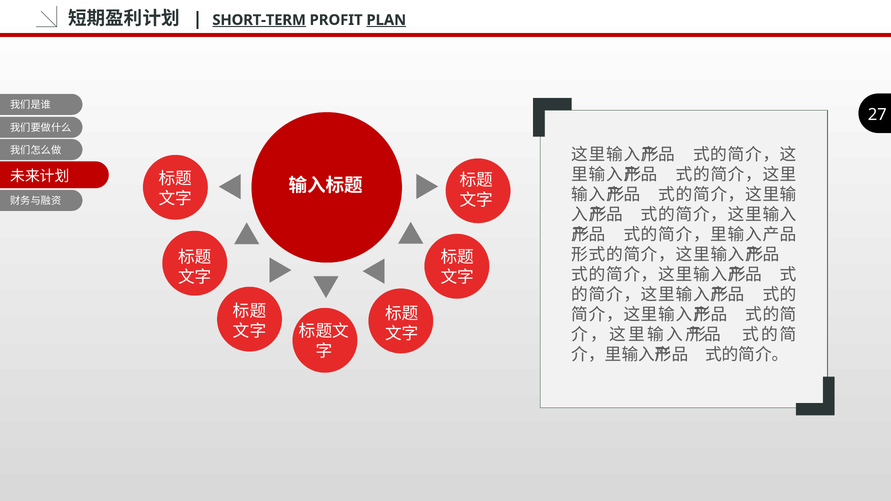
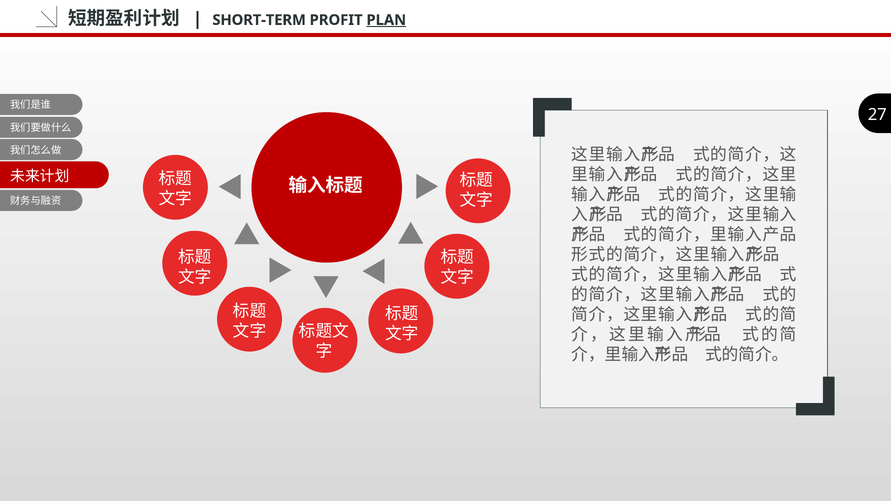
SHORT-TERM underline: present -> none (259, 20)
